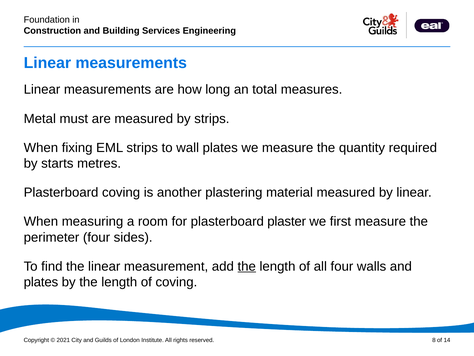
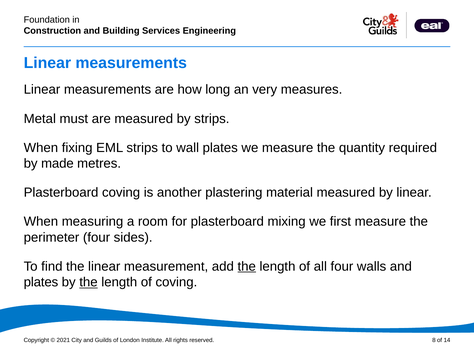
total: total -> very (265, 90)
starts: starts -> made (57, 163)
plaster: plaster -> mixing (287, 221)
the underline: none -> present (88, 282)
